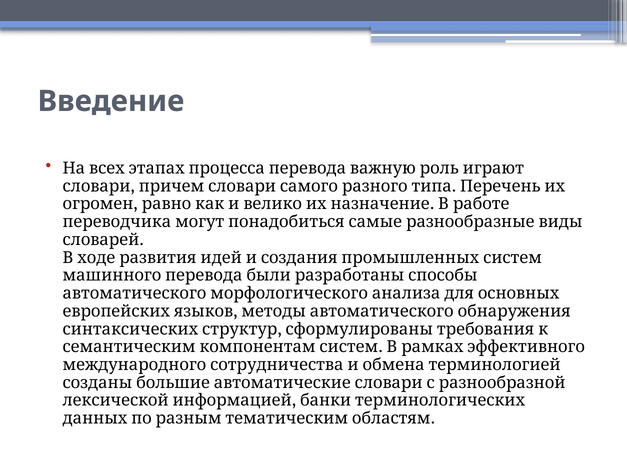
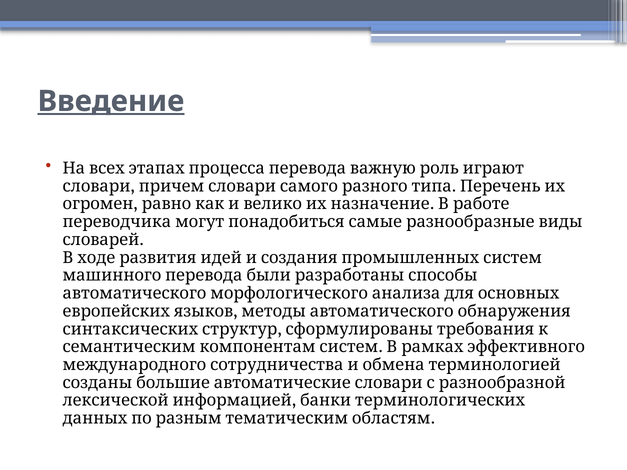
Введение underline: none -> present (111, 101)
